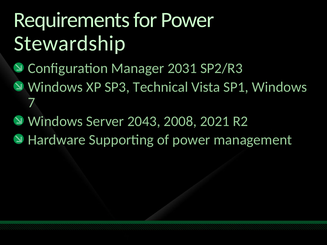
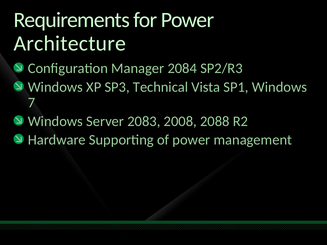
Stewardship: Stewardship -> Architecture (70, 43)
2031: 2031 -> 2084 (182, 68)
2043: 2043 -> 2083 (144, 121)
2021: 2021 -> 2088 (215, 121)
